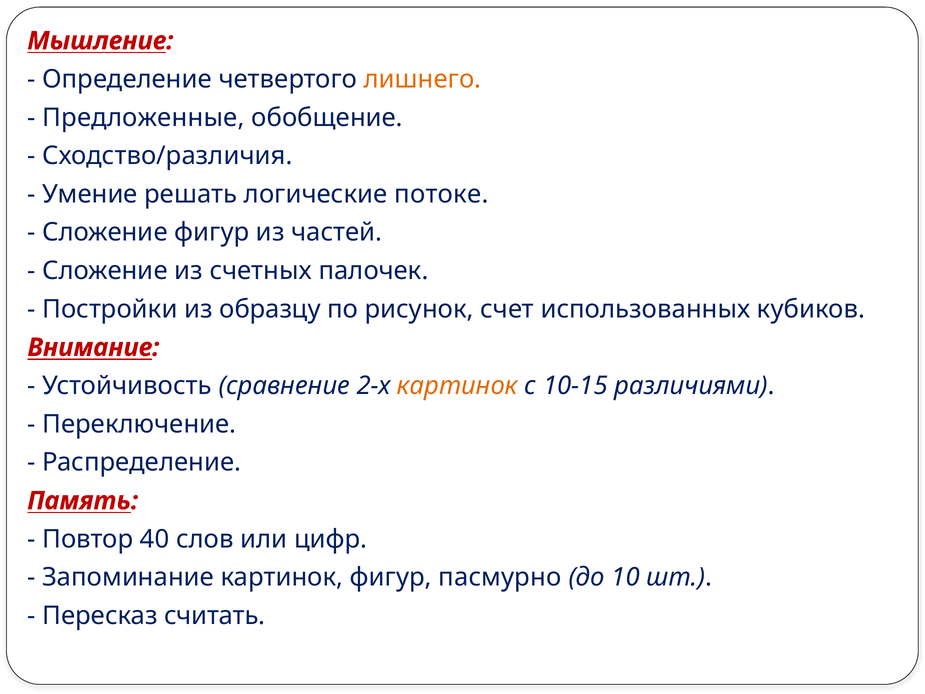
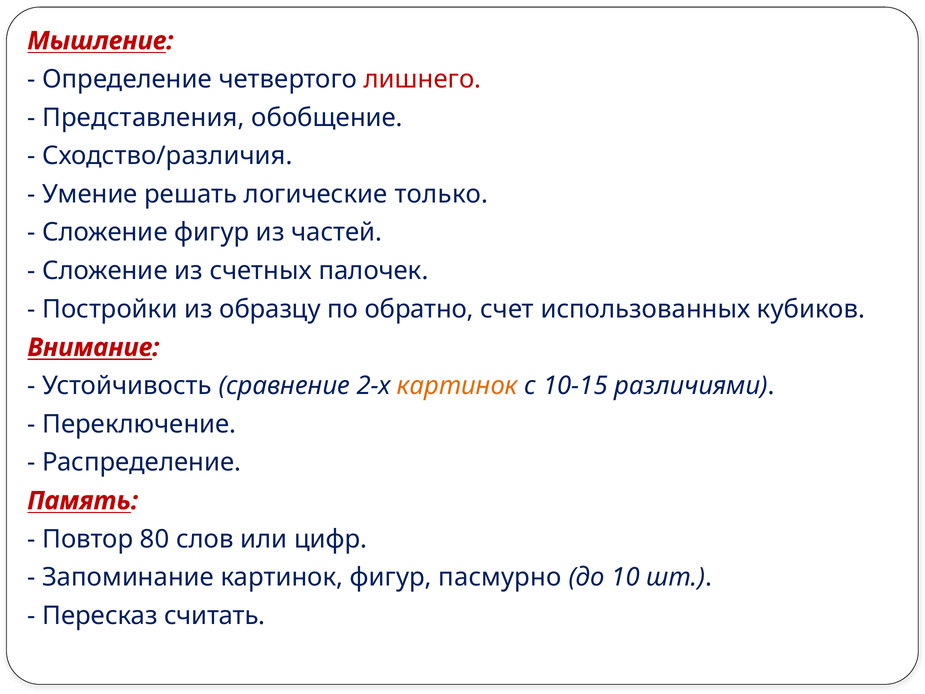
лишнего colour: orange -> red (423, 79)
Предложенные: Предложенные -> Представления (143, 117)
потоке: потоке -> только (442, 194)
рисунок: рисунок -> обратно (419, 309)
40: 40 -> 80 (155, 539)
